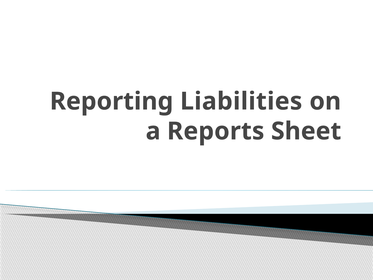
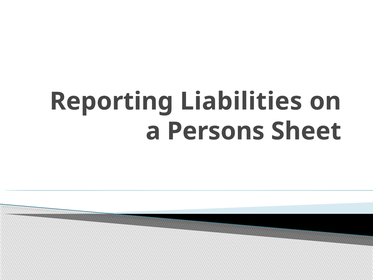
Reports: Reports -> Persons (216, 131)
